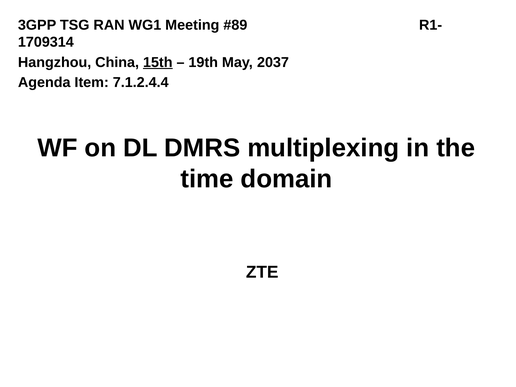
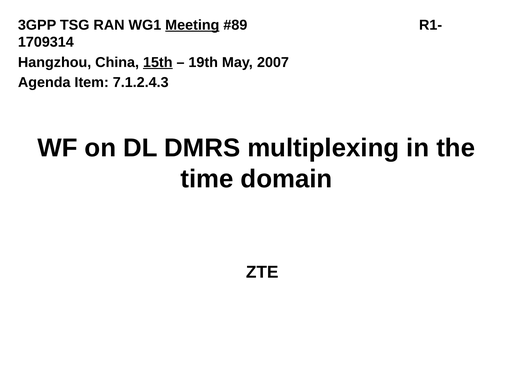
Meeting underline: none -> present (192, 25)
2037: 2037 -> 2007 (273, 62)
7.1.2.4.4: 7.1.2.4.4 -> 7.1.2.4.3 (141, 82)
